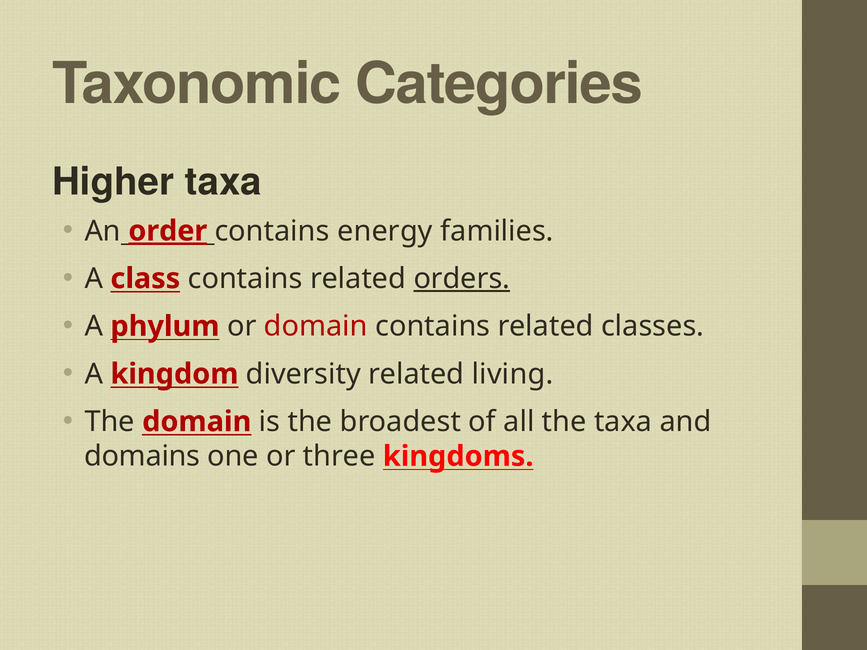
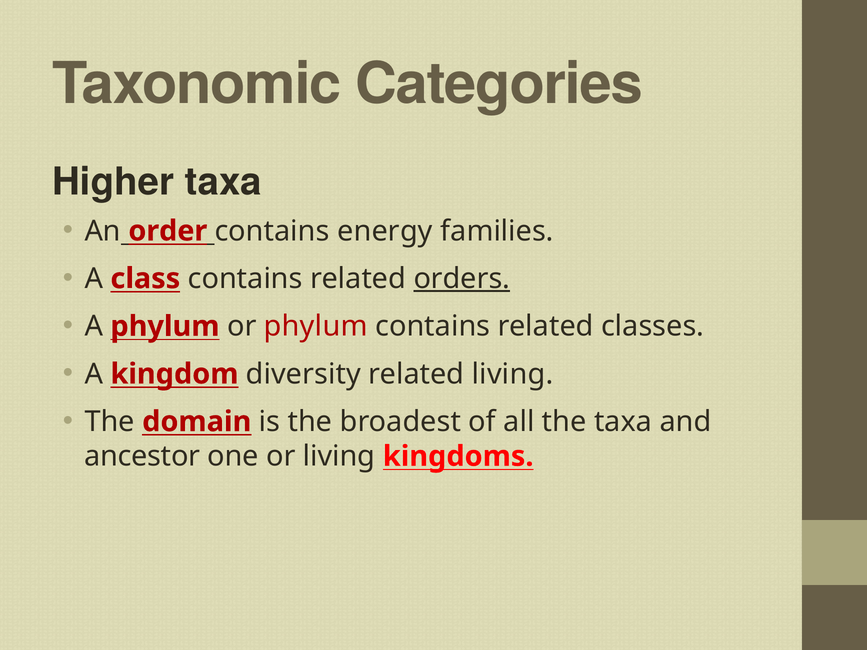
order underline: present -> none (168, 231)
or domain: domain -> phylum (316, 326)
domains: domains -> ancestor (142, 456)
or three: three -> living (339, 456)
